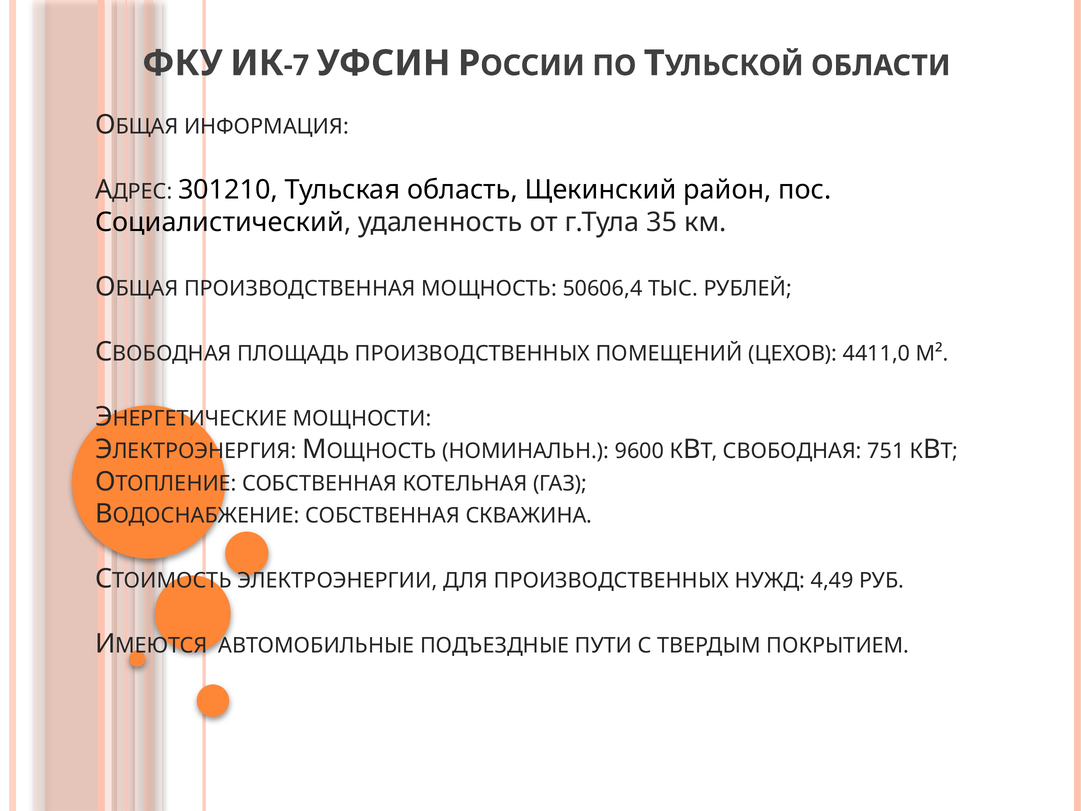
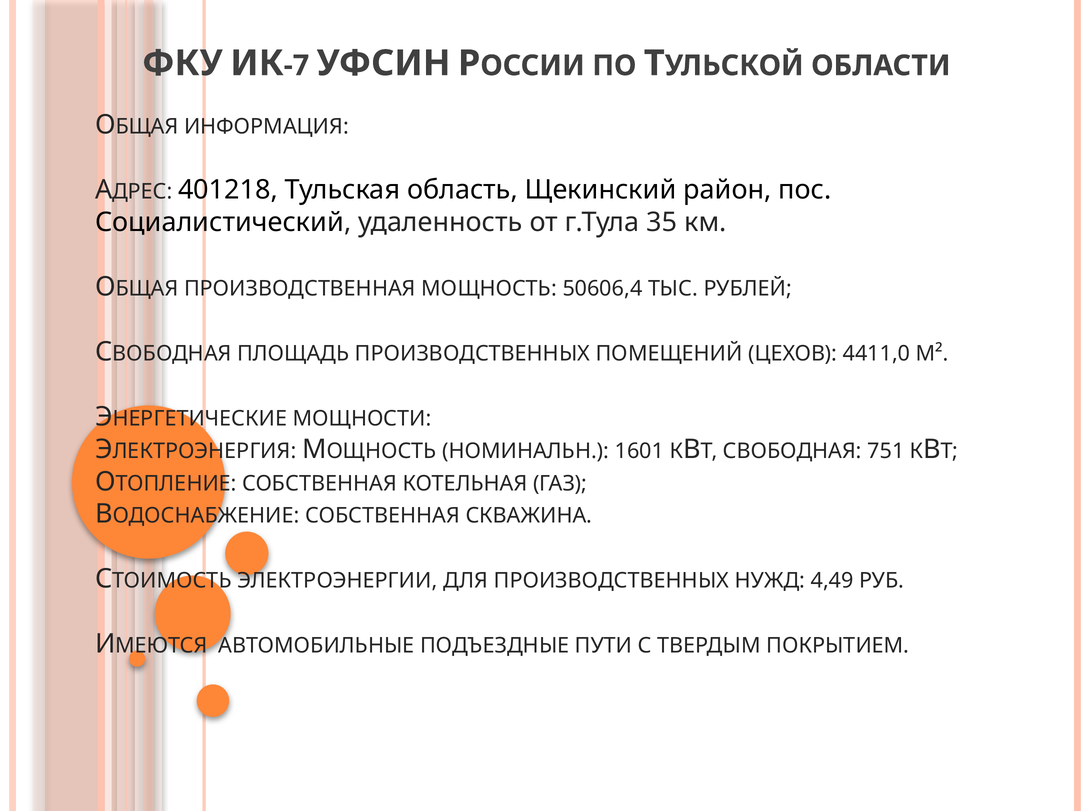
301210: 301210 -> 401218 (228, 190)
9600: 9600 -> 1601 (639, 451)
